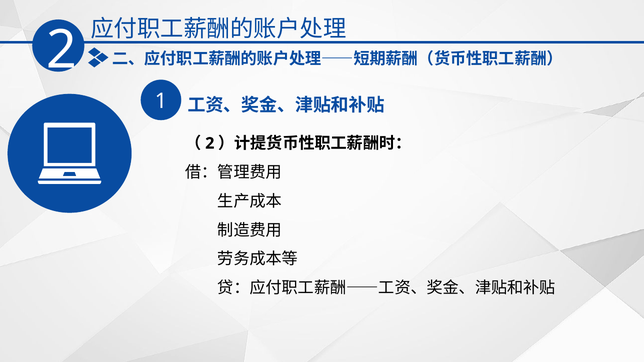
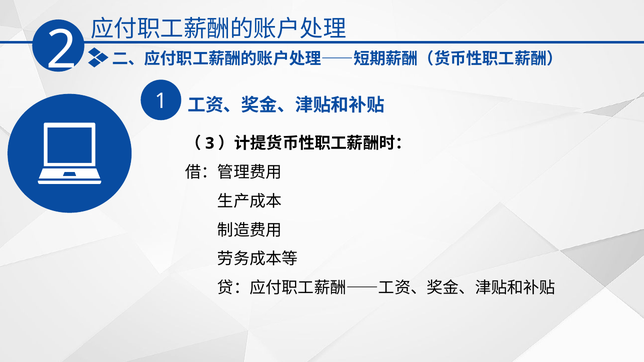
2: 2 -> 3 (210, 143)
